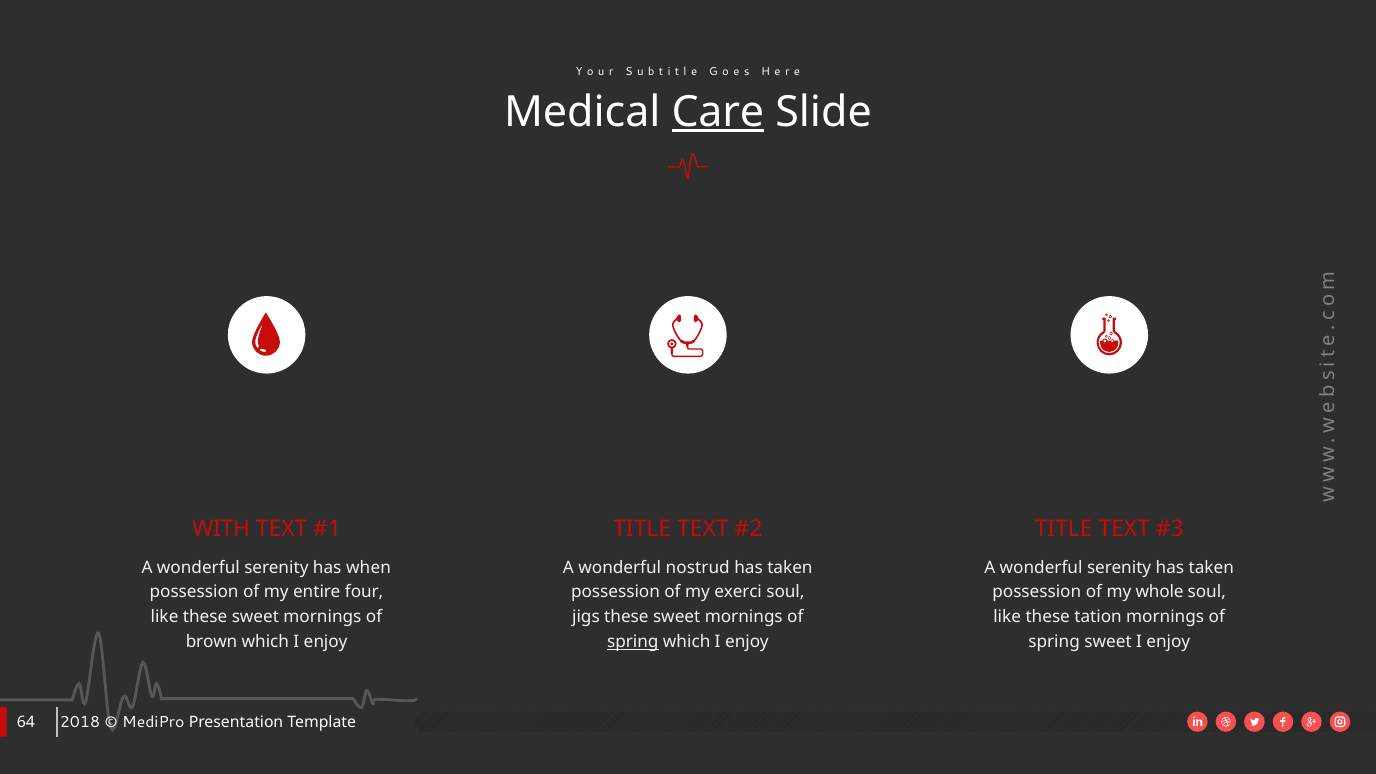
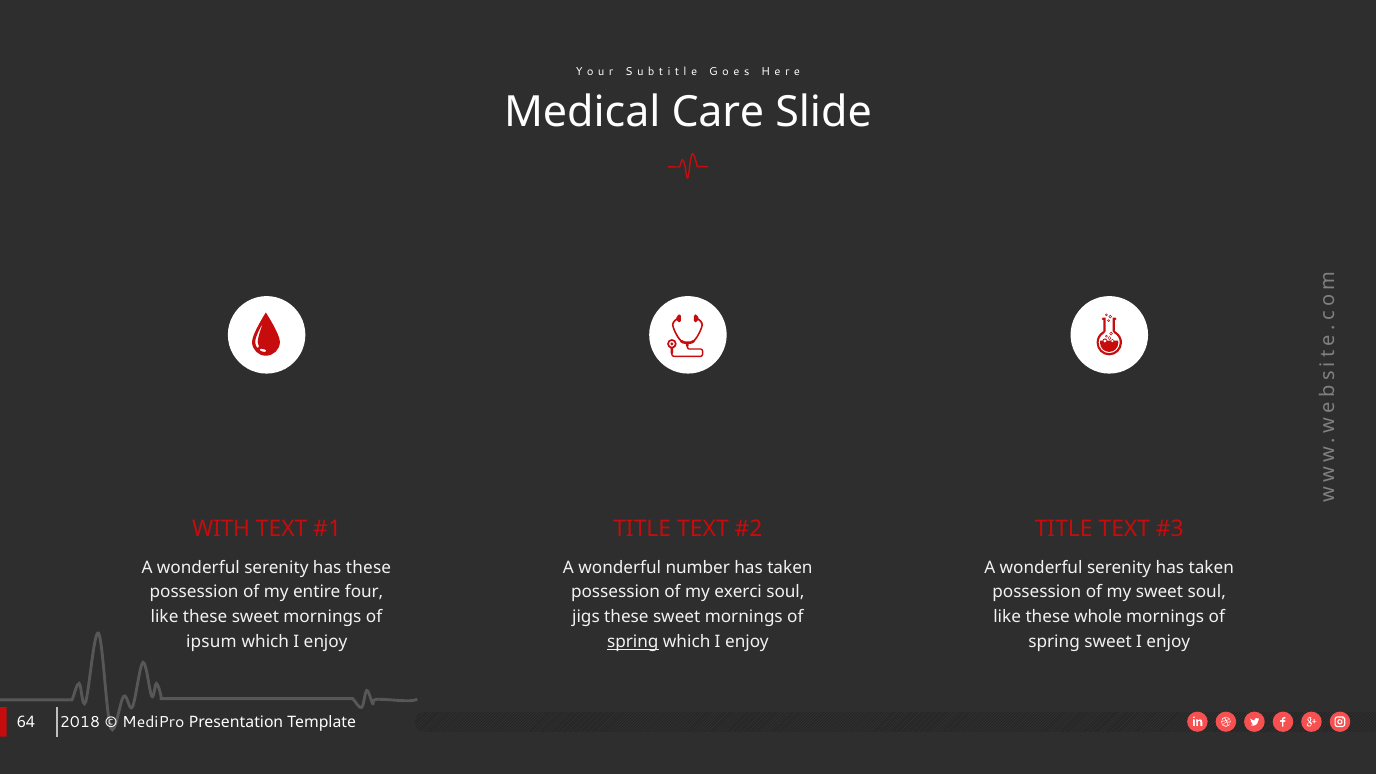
Care underline: present -> none (718, 112)
has when: when -> these (369, 567)
nostrud: nostrud -> number (698, 567)
my whole: whole -> sweet (1159, 592)
tation: tation -> whole (1098, 617)
brown: brown -> ipsum (211, 642)
